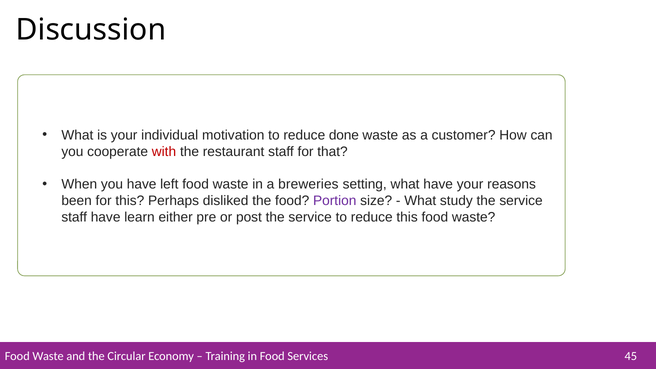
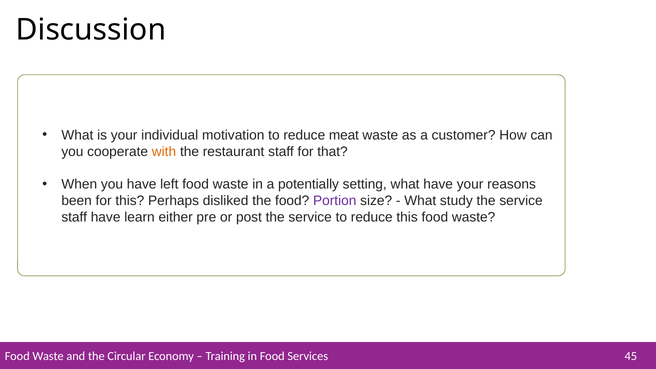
done: done -> meat (344, 135)
with colour: red -> orange (164, 152)
breweries: breweries -> potentially (309, 184)
